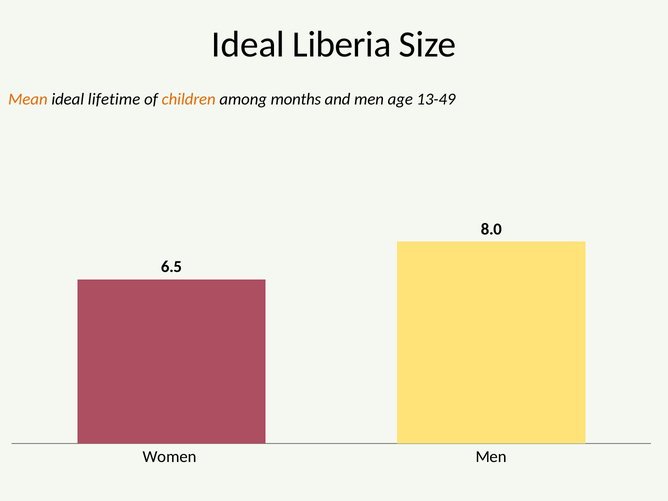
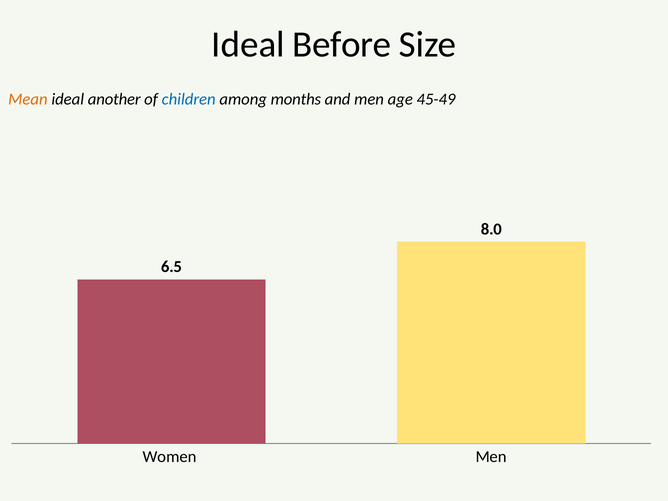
Liberia: Liberia -> Before (342, 44)
lifetime: lifetime -> another (114, 99)
children colour: orange -> blue (189, 99)
13-49: 13-49 -> 45-49 (436, 99)
